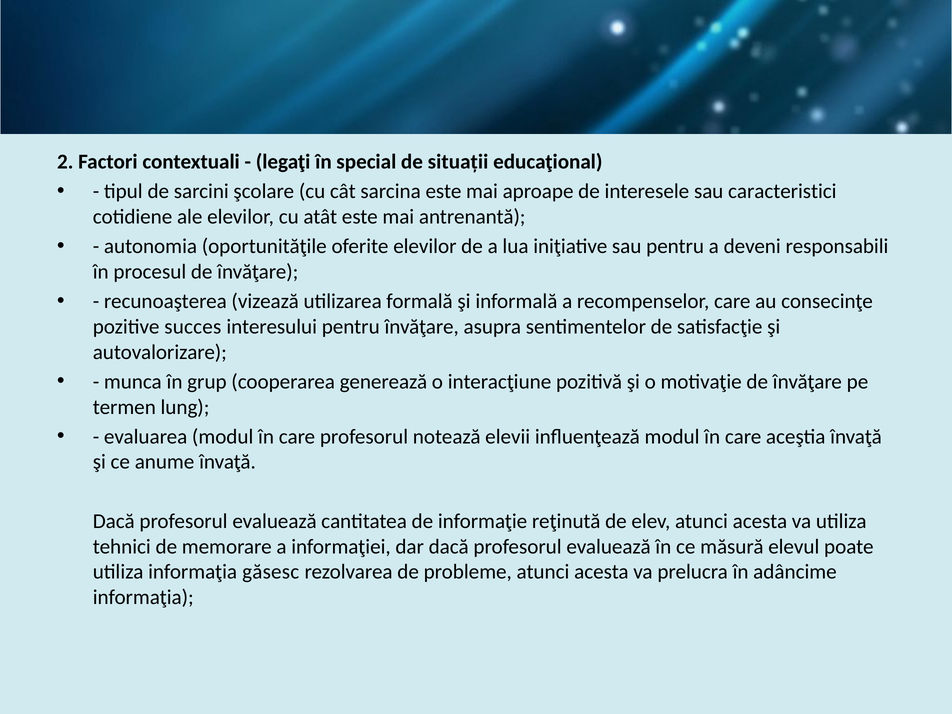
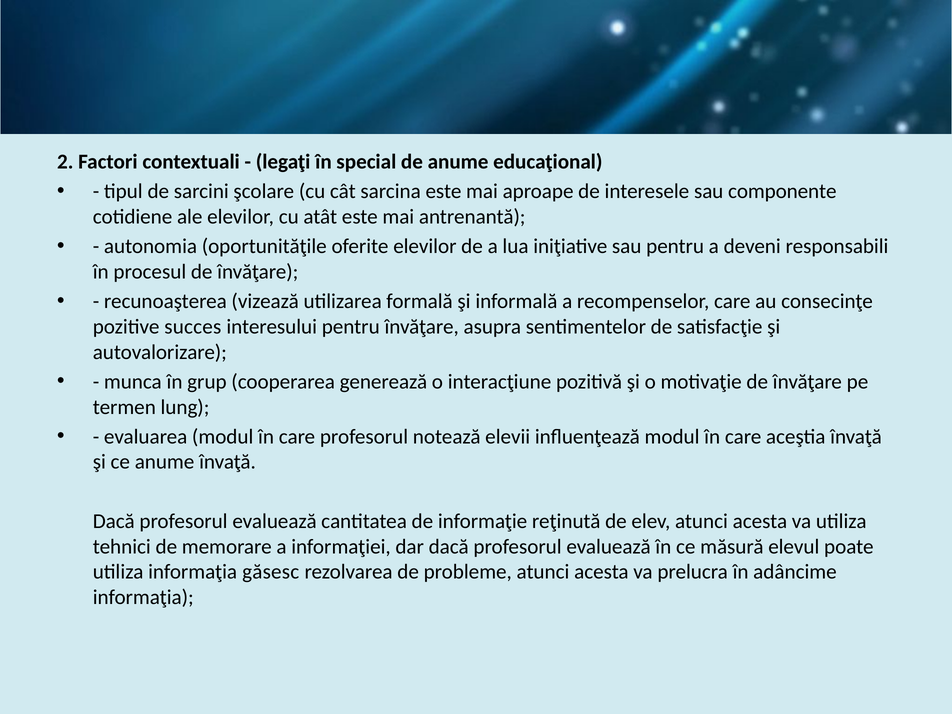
de situaţii: situaţii -> anume (458, 162)
caracteristici: caracteristici -> componente (782, 191)
